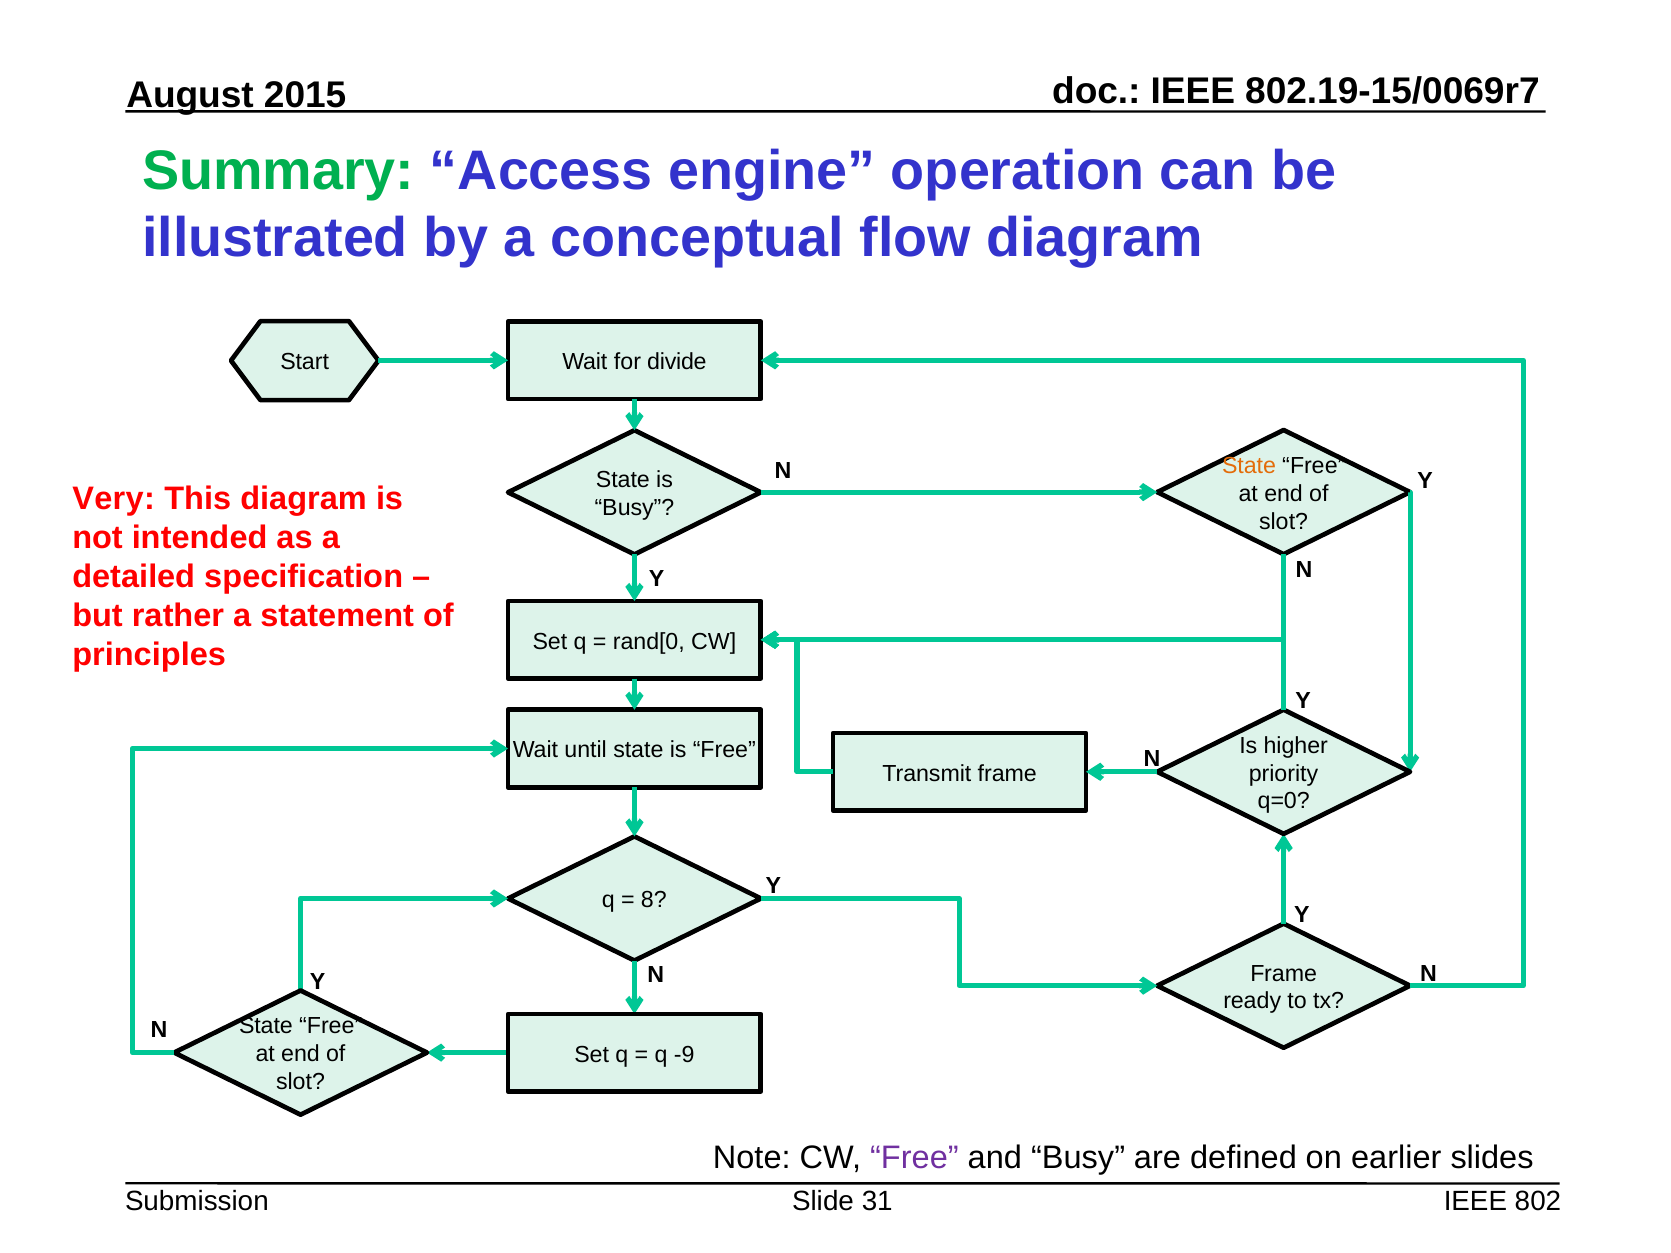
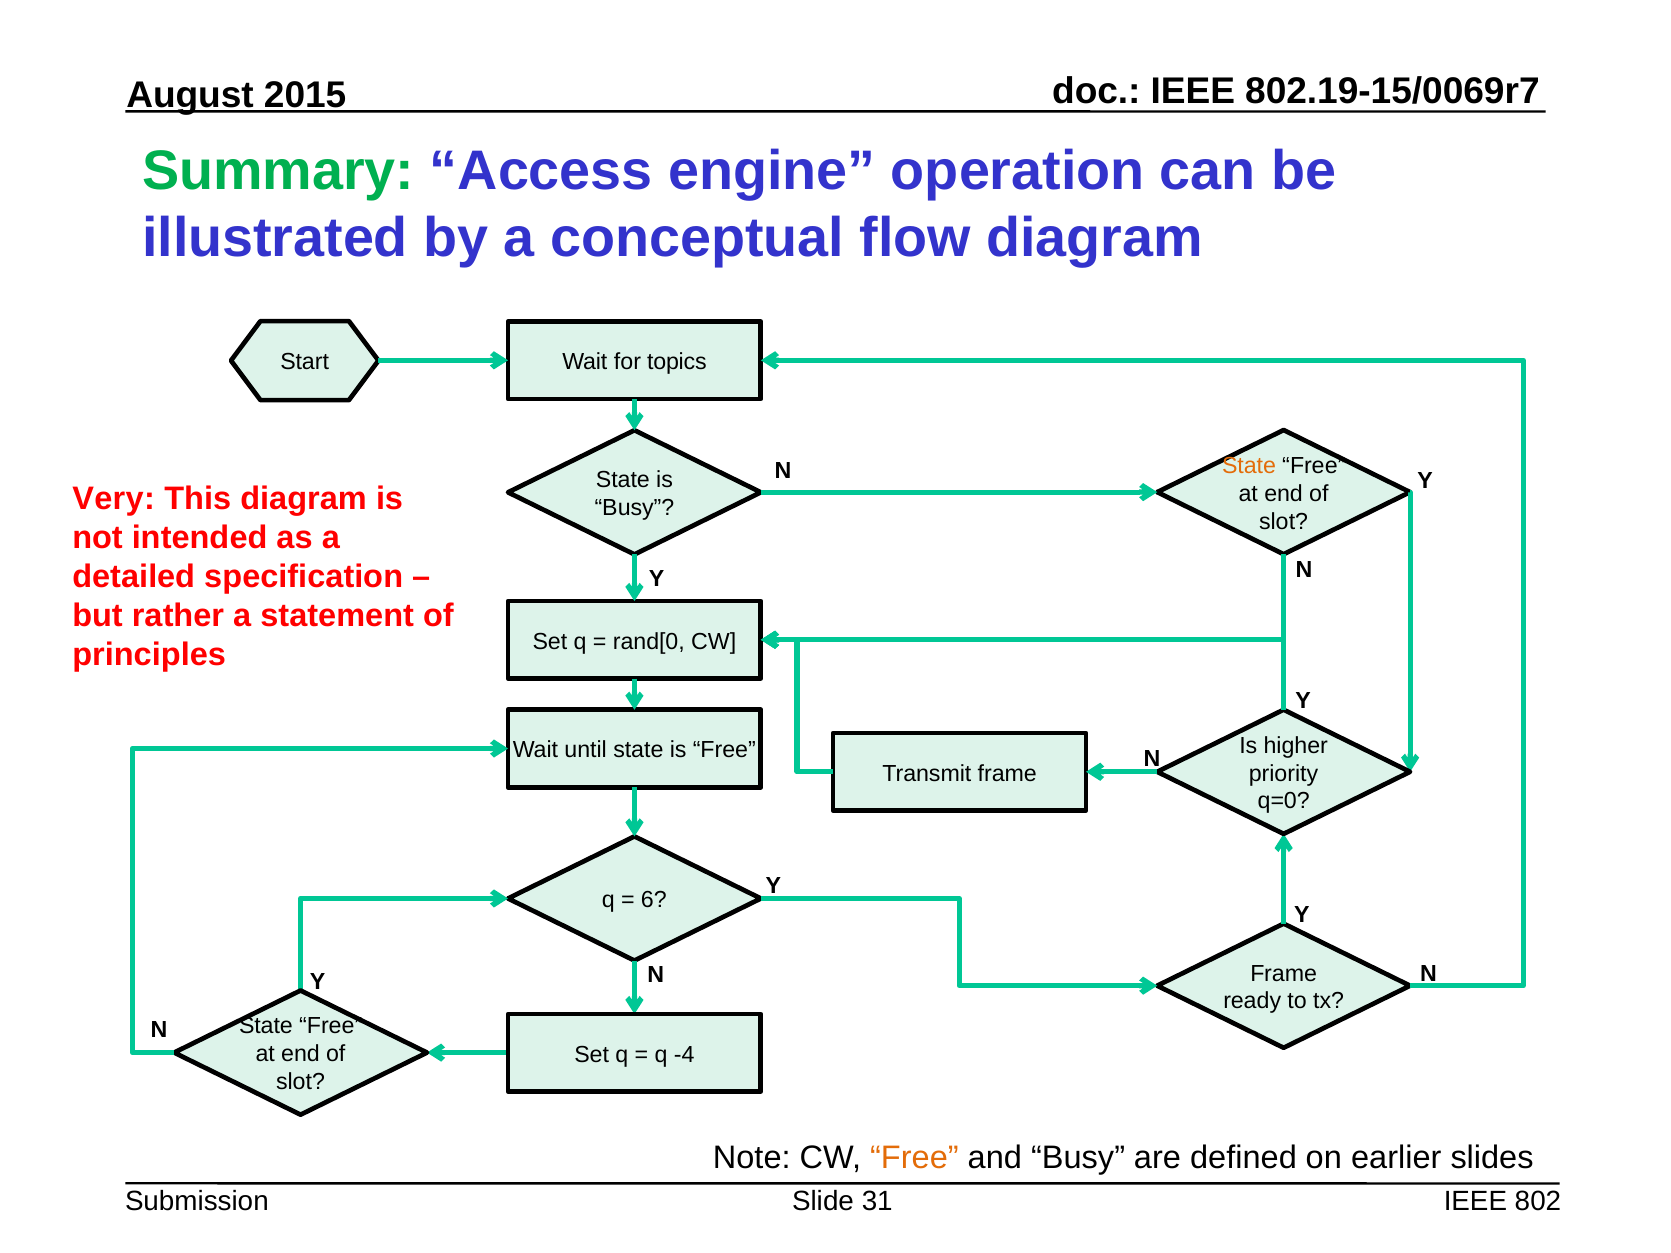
divide: divide -> topics (677, 362)
8: 8 -> 6 (654, 900)
-9: -9 -> -4 (684, 1055)
Free colour: purple -> orange (914, 1158)
